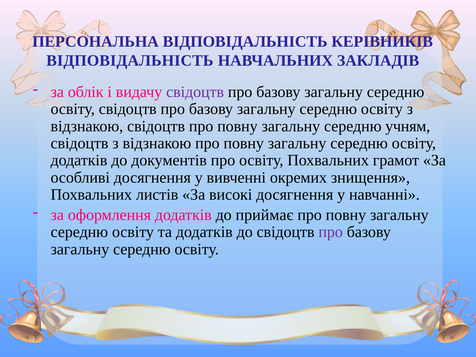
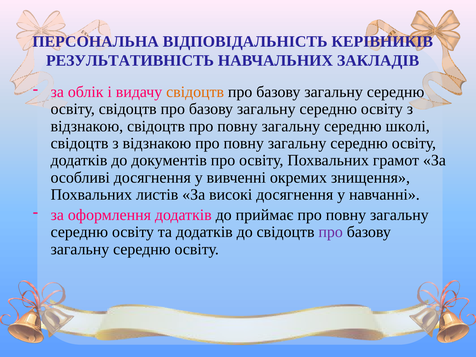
ВІДПОВІДАЛЬНІСТЬ: ВІДПОВІДАЛЬНІСТЬ -> РЕЗУЛЬТАТИВНІСТЬ (130, 61)
свідоцтв colour: purple -> orange (195, 92)
учням: учням -> школі (408, 126)
